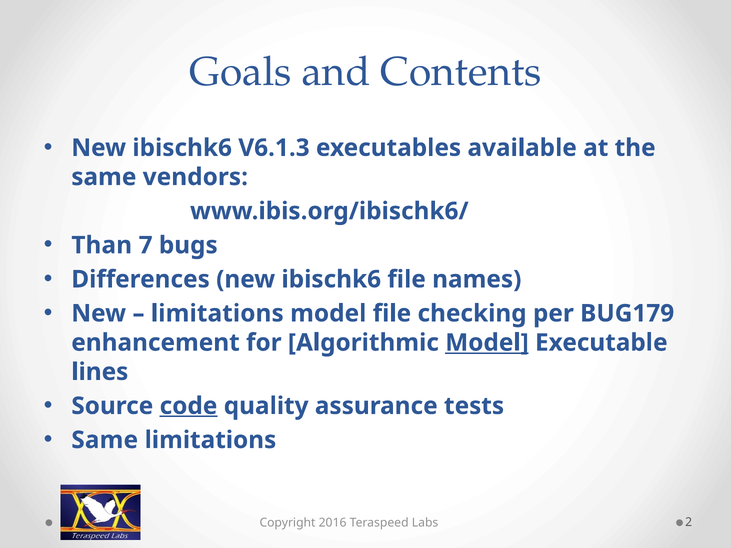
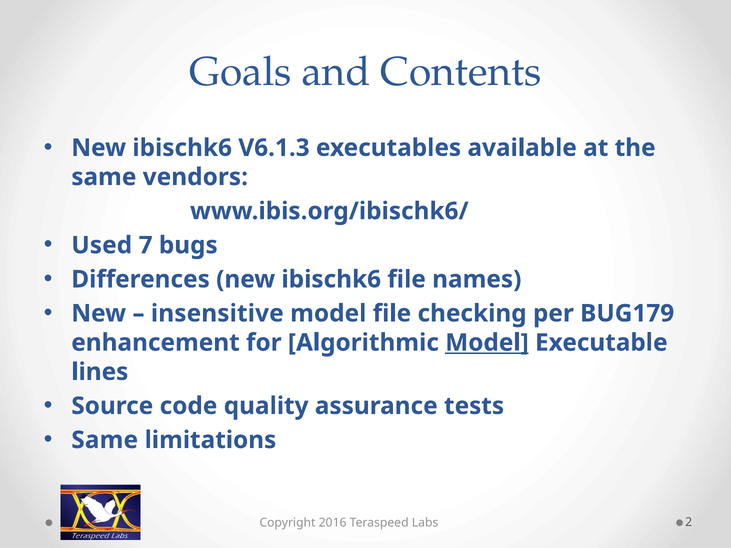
Than: Than -> Used (102, 245)
limitations: limitations -> insensitive (217, 314)
code underline: present -> none (188, 406)
